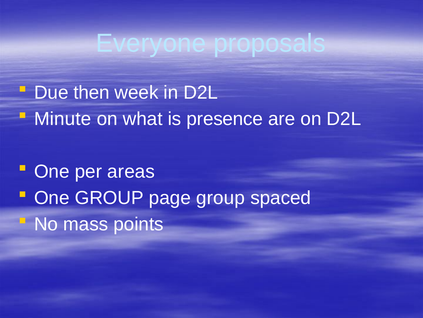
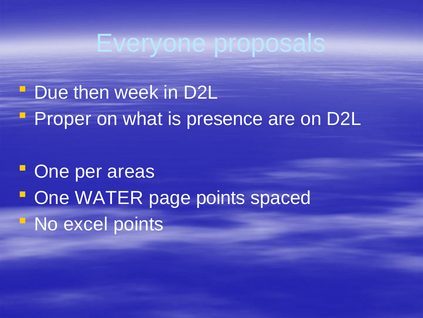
Minute: Minute -> Proper (63, 119)
One GROUP: GROUP -> WATER (109, 198)
page group: group -> points (221, 198)
mass: mass -> excel (86, 224)
